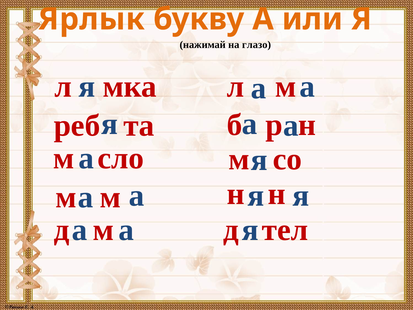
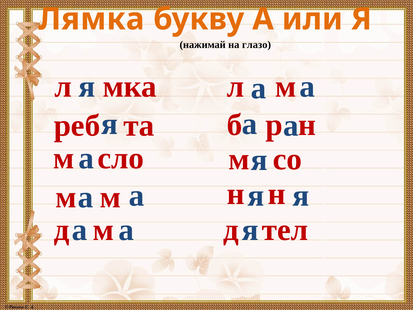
Ярлык: Ярлык -> Лямка (91, 19)
